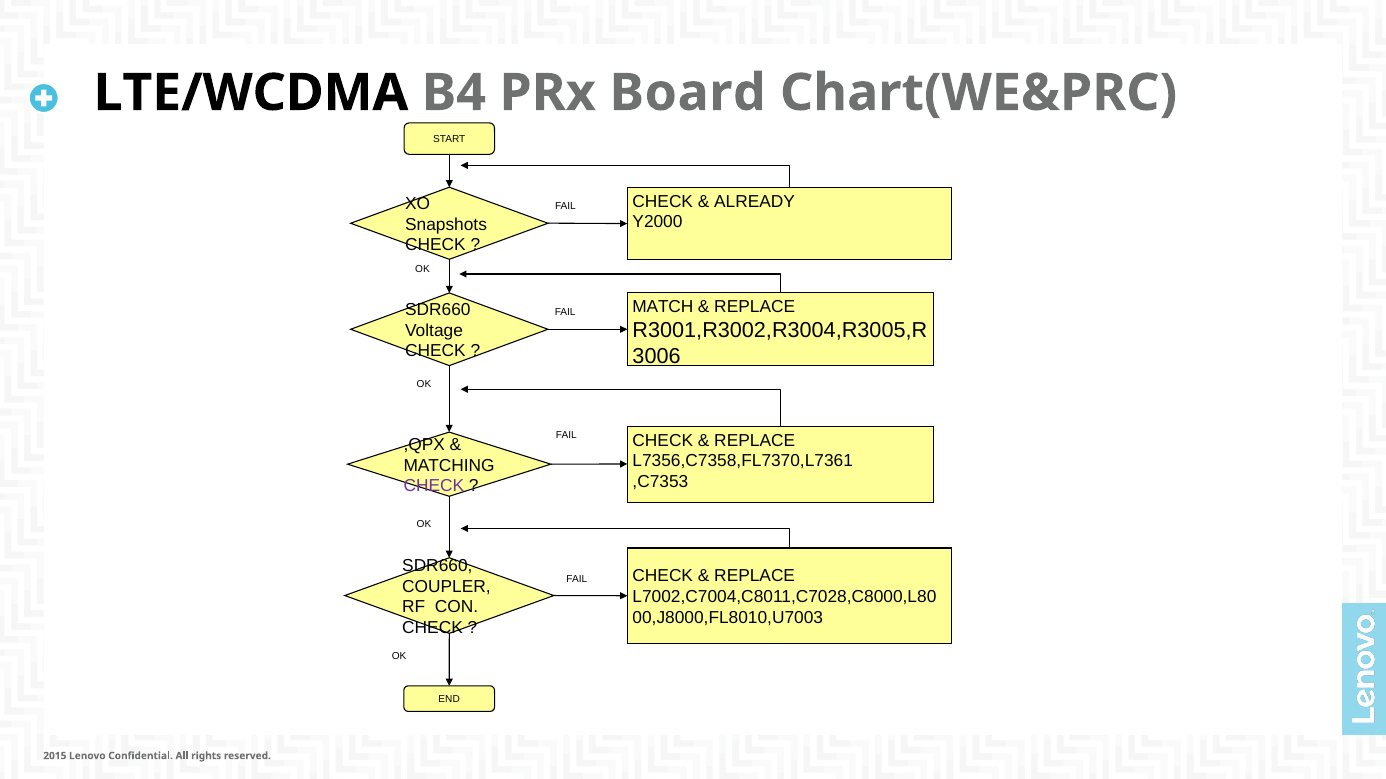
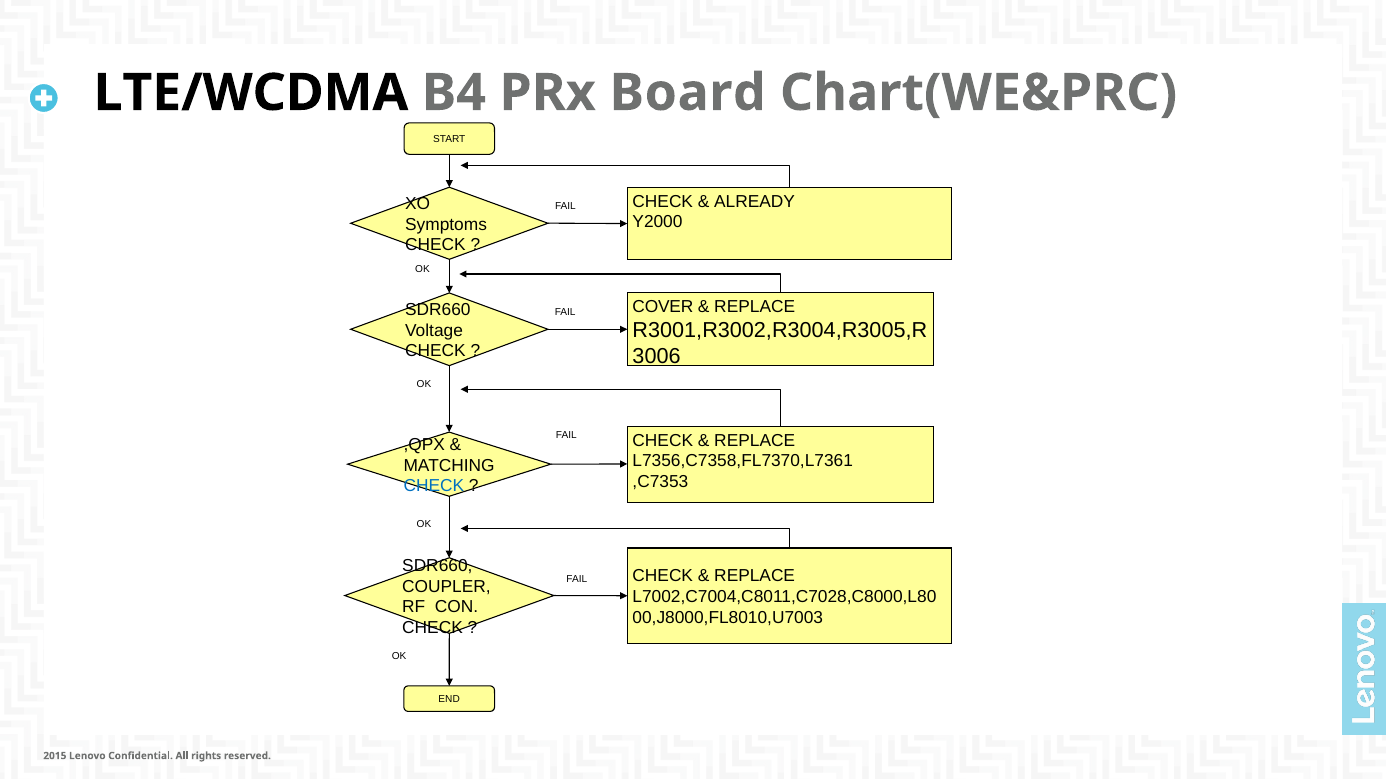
Snapshots: Snapshots -> Symptoms (446, 225)
MATCH: MATCH -> COVER (663, 307)
CHECK colour: purple -> blue (434, 486)
